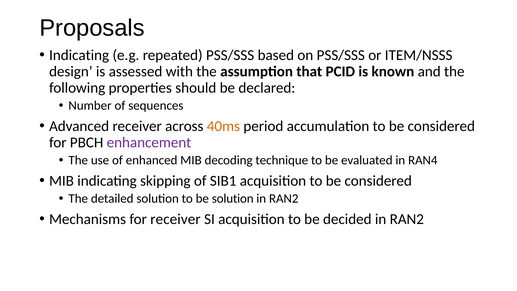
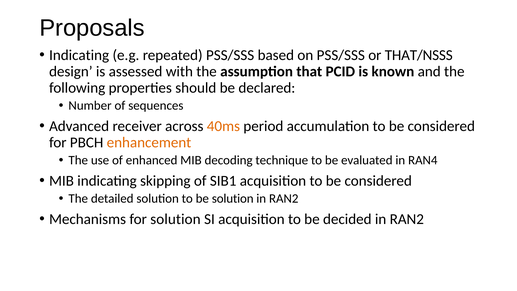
ITEM/NSSS: ITEM/NSSS -> THAT/NSSS (419, 55)
enhancement colour: purple -> orange (149, 142)
for receiver: receiver -> solution (175, 219)
